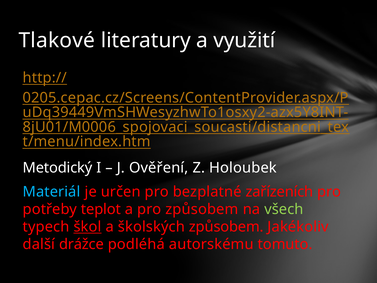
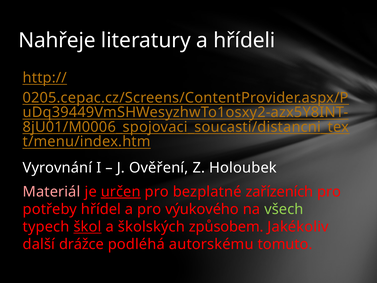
Tlakové: Tlakové -> Nahřeje (57, 40)
využití: využití -> hřídeli (244, 40)
Metodický: Metodický -> Vyrovnání (57, 168)
Materiál colour: light blue -> pink (51, 192)
určen underline: none -> present (121, 192)
teplot: teplot -> hřídel (101, 209)
pro způsobem: způsobem -> výukového (202, 209)
